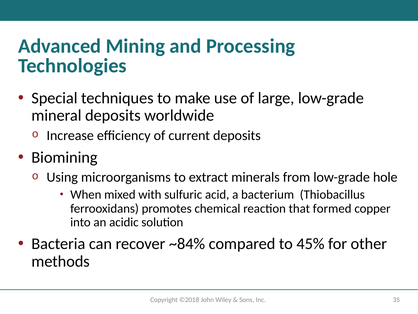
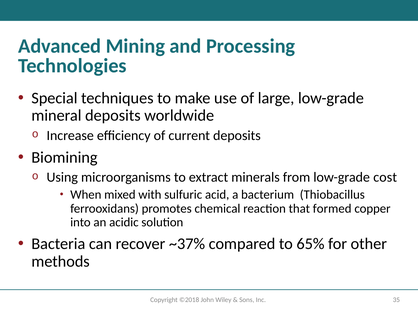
hole: hole -> cost (385, 177)
~84%: ~84% -> ~37% (187, 243)
45%: 45% -> 65% (310, 243)
